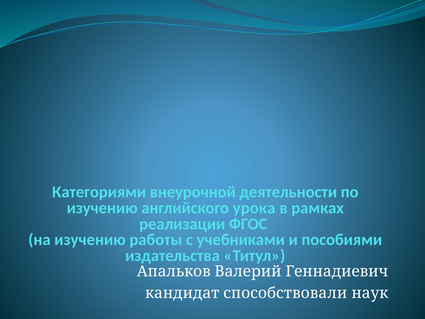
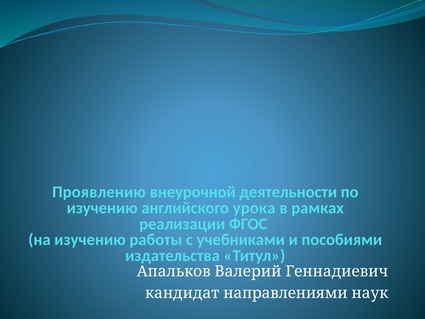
Категориями: Категориями -> Проявлению (99, 192)
способствовали: способствовали -> направлениями (285, 293)
